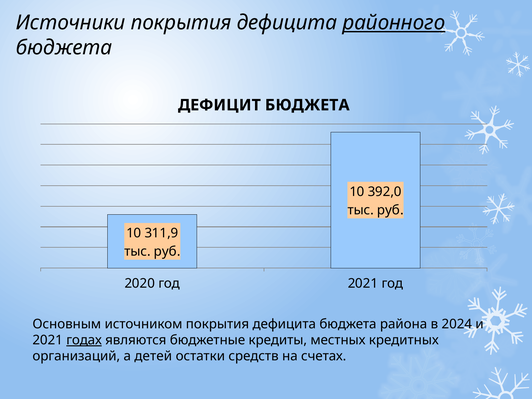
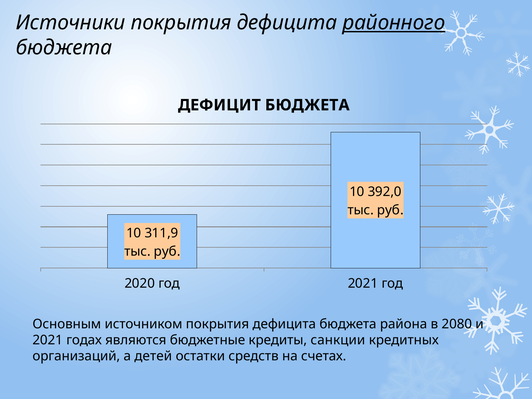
2024: 2024 -> 2080 (457, 324)
годах underline: present -> none (84, 340)
местных: местных -> санкции (338, 340)
